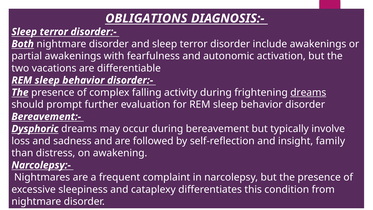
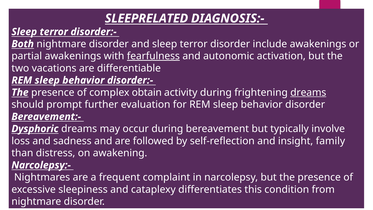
OBLIGATIONS: OBLIGATIONS -> SLEEPRELATED (146, 18)
fearfulness underline: none -> present (153, 56)
falling: falling -> obtain (147, 92)
